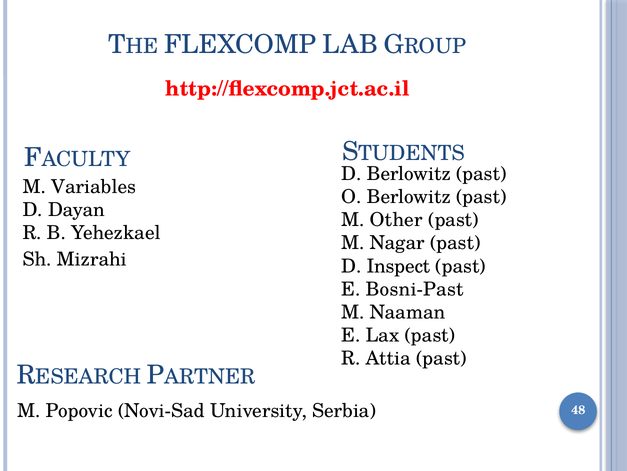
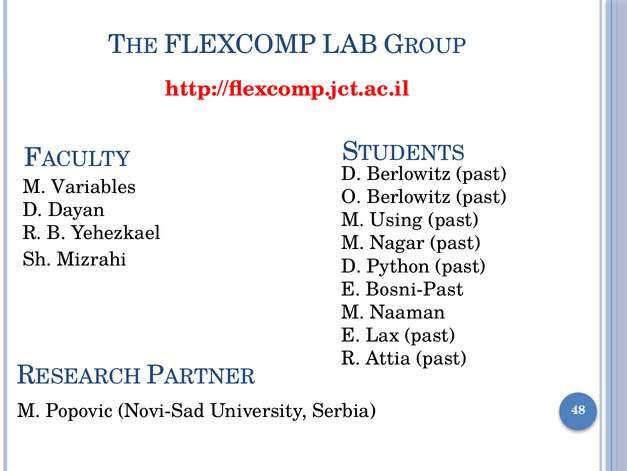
Other: Other -> Using (396, 220)
Inspect: Inspect -> Python (398, 266)
